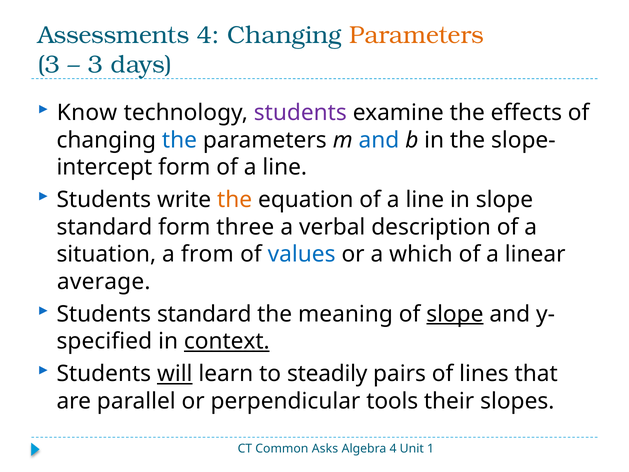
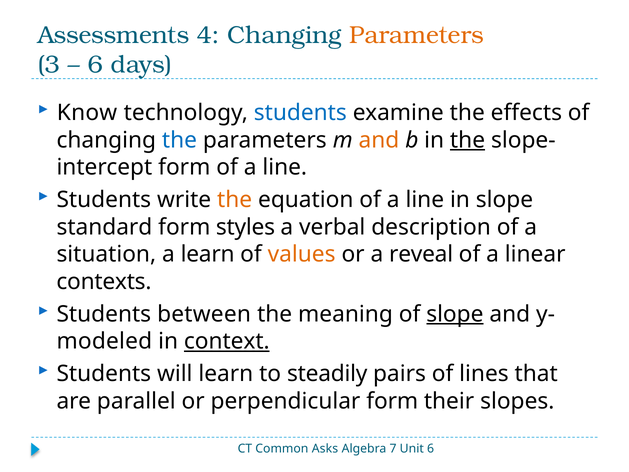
3: 3 -> 6 (96, 65)
students colour: purple -> blue (300, 113)
and colour: blue -> orange (379, 140)
the underline: none -> present (468, 140)
three: three -> styles (245, 227)
a from: from -> learn (208, 254)
values colour: blue -> orange (302, 254)
which: which -> reveal (421, 254)
average: average -> contexts (104, 281)
Students standard: standard -> between (204, 314)
specified: specified -> modeled (104, 341)
will underline: present -> none (175, 374)
perpendicular tools: tools -> form (392, 401)
Algebra 4: 4 -> 7 (393, 449)
Unit 1: 1 -> 6 (431, 449)
